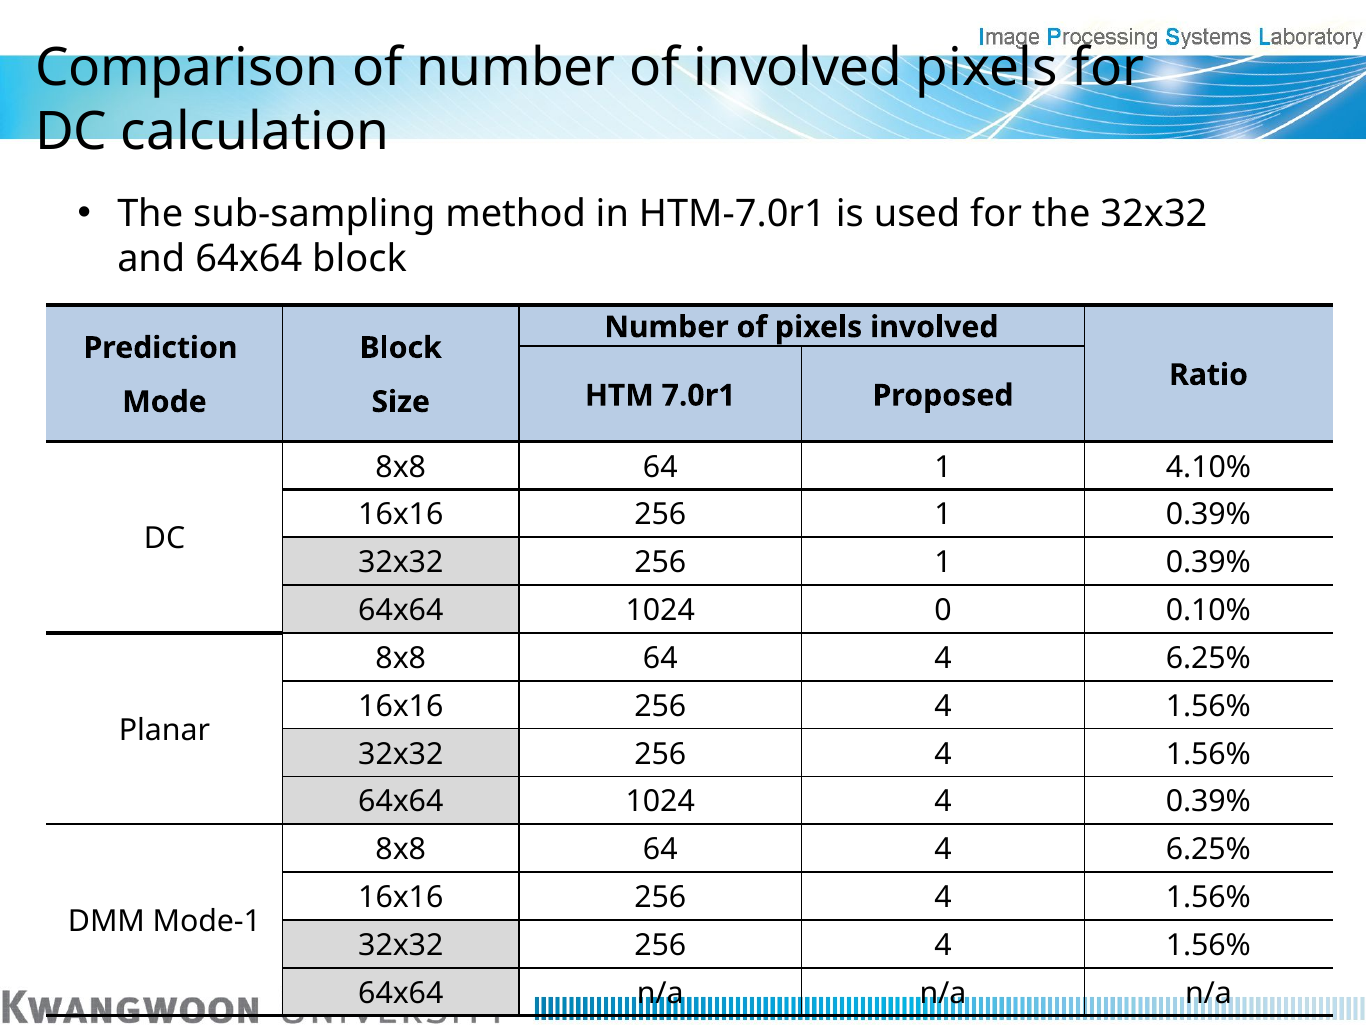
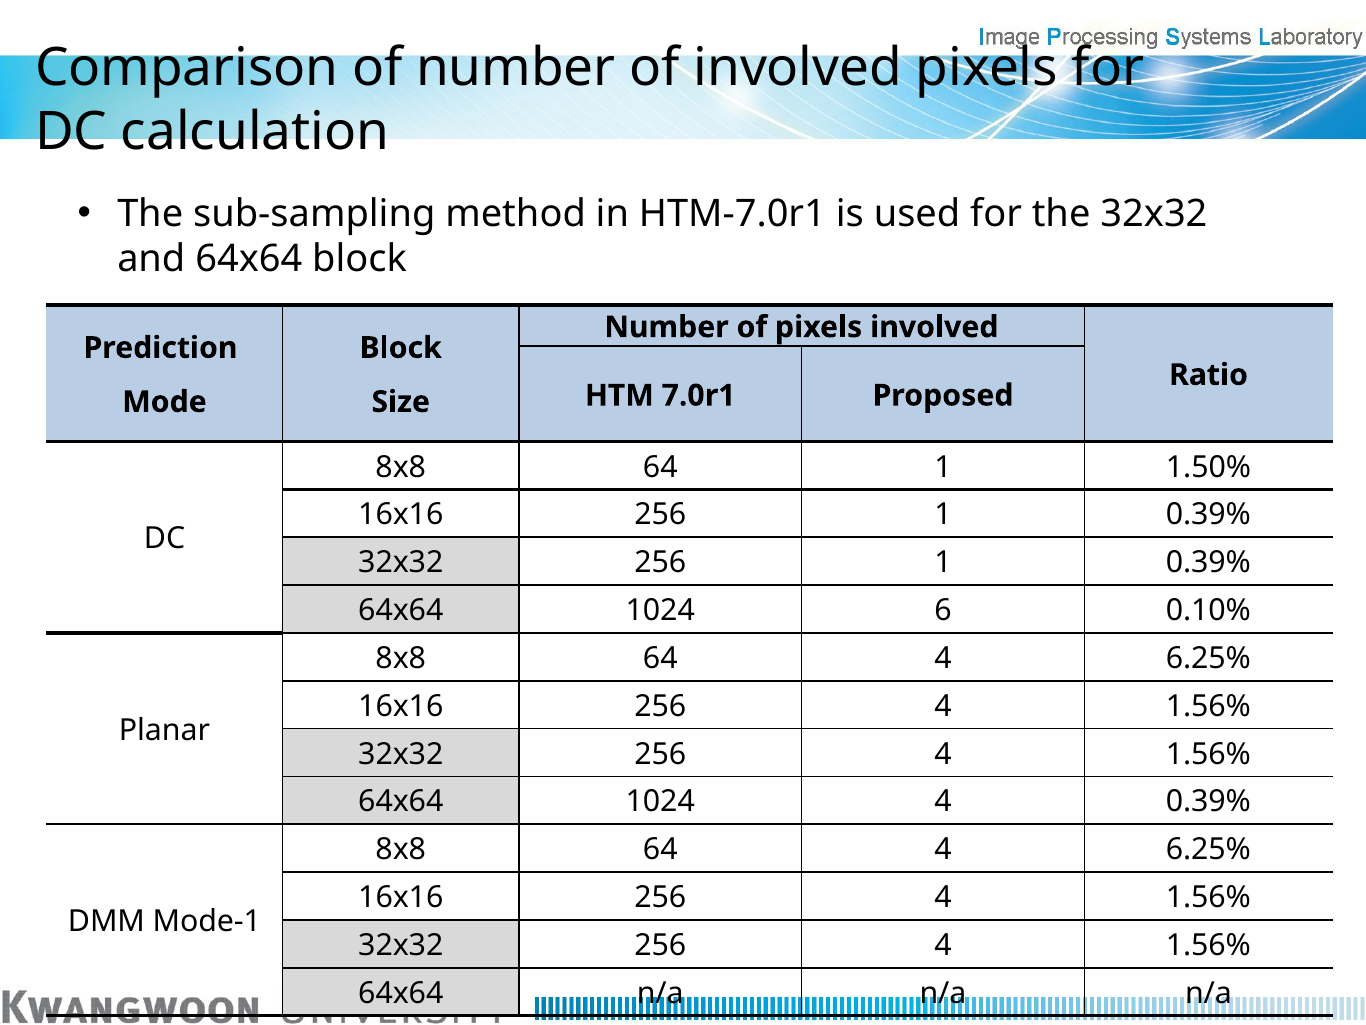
4.10%: 4.10% -> 1.50% (1208, 467)
0: 0 -> 6 (943, 610)
